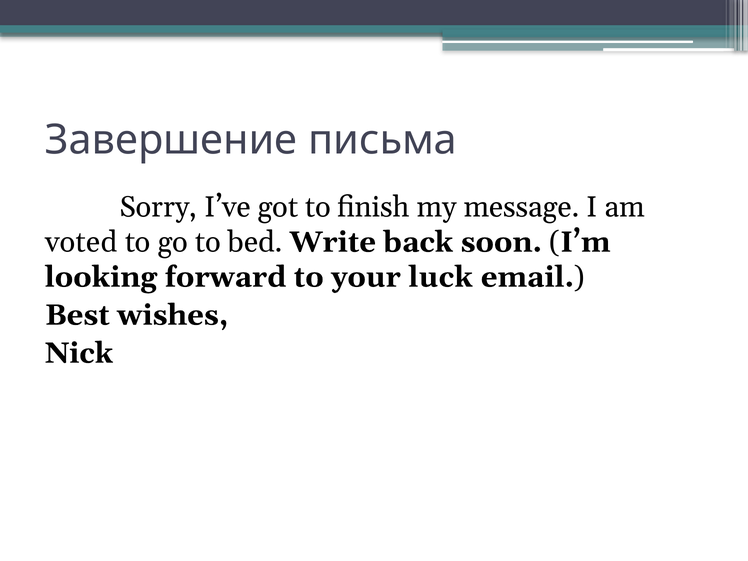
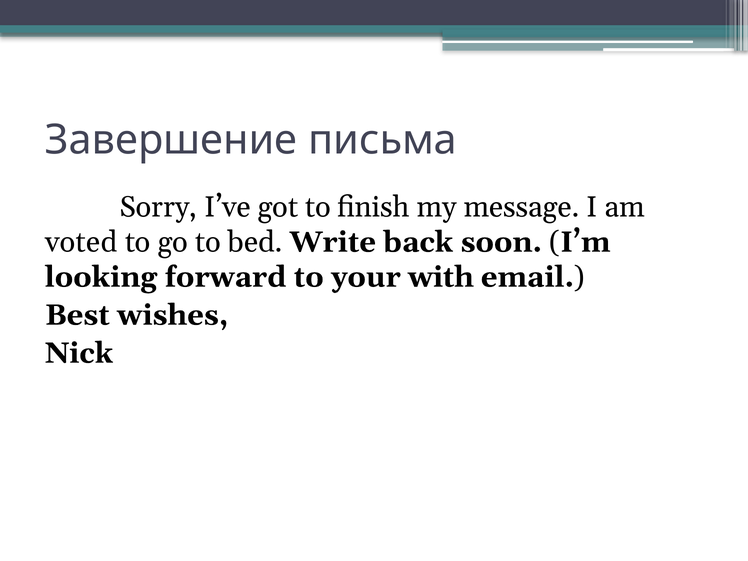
luck: luck -> with (441, 277)
